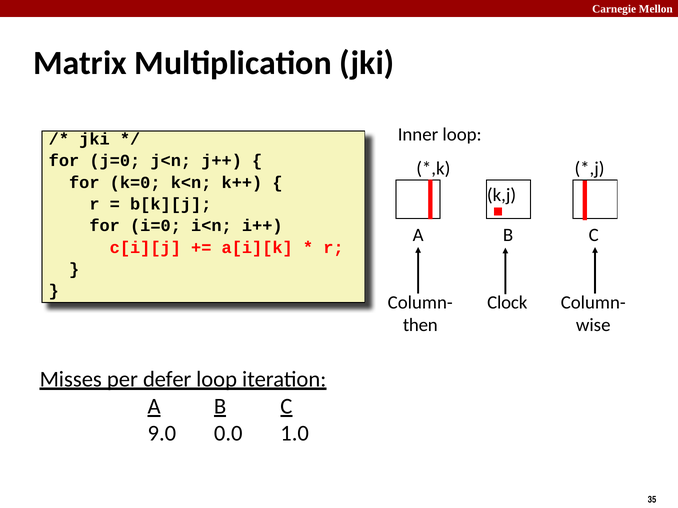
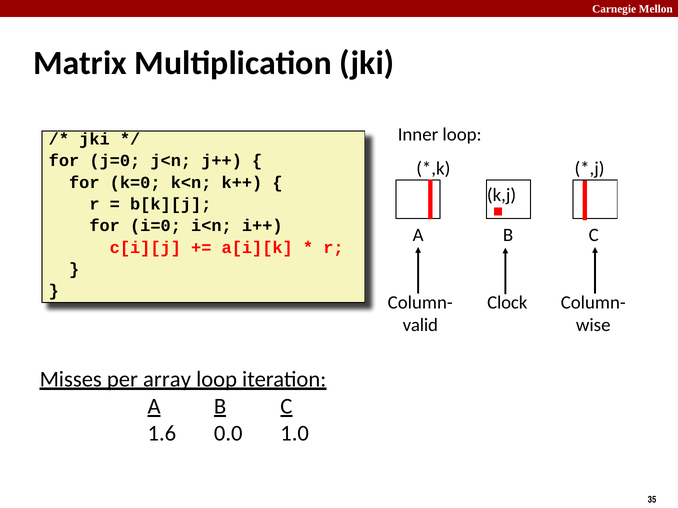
then: then -> valid (420, 325)
defer: defer -> array (167, 379)
9.0: 9.0 -> 1.6 (162, 434)
